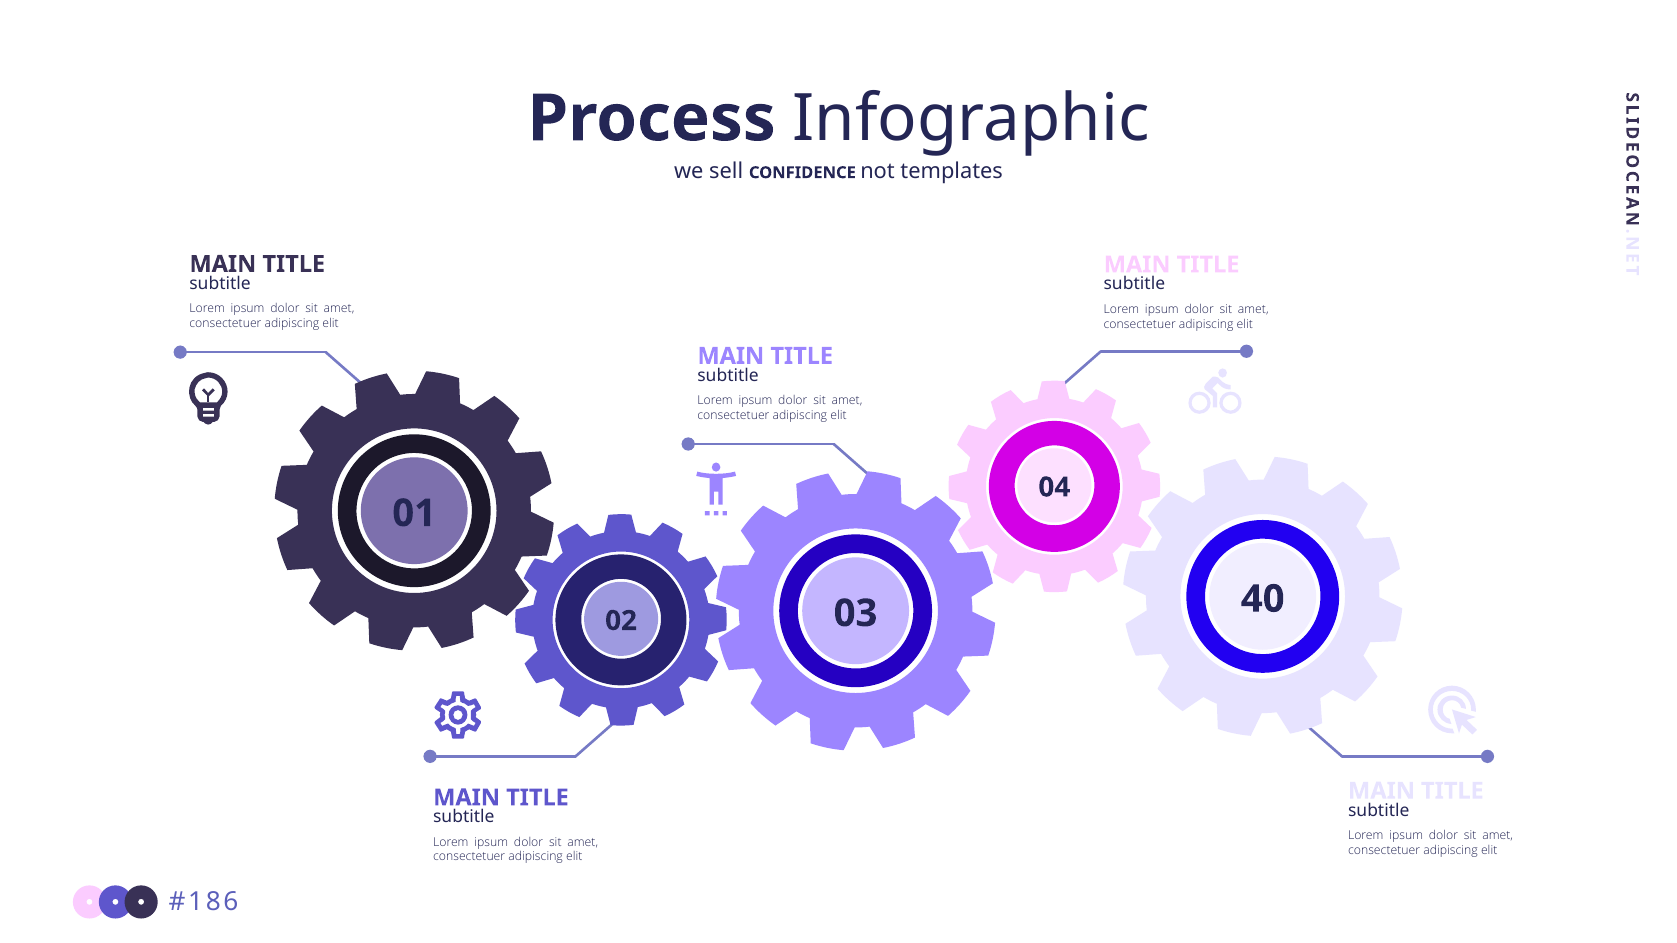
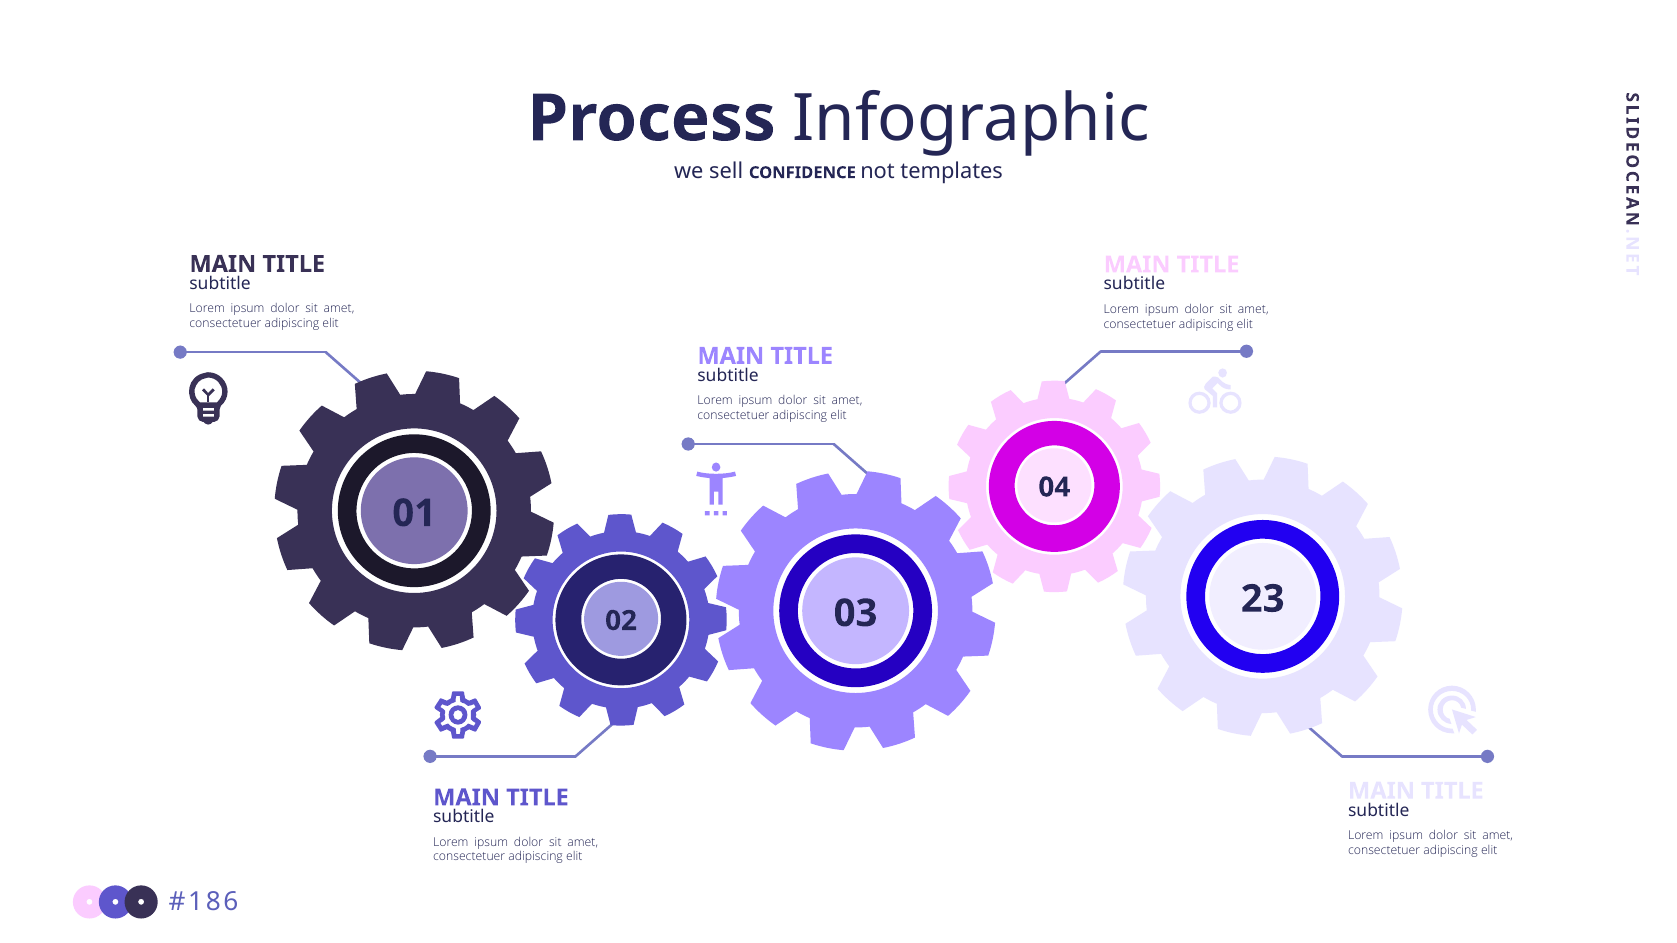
40: 40 -> 23 (1263, 599)
